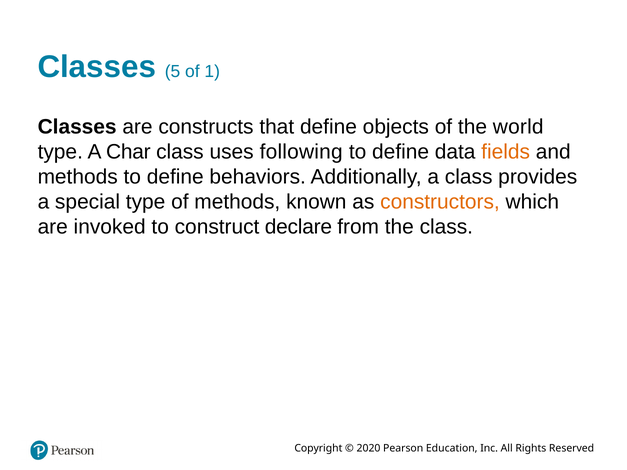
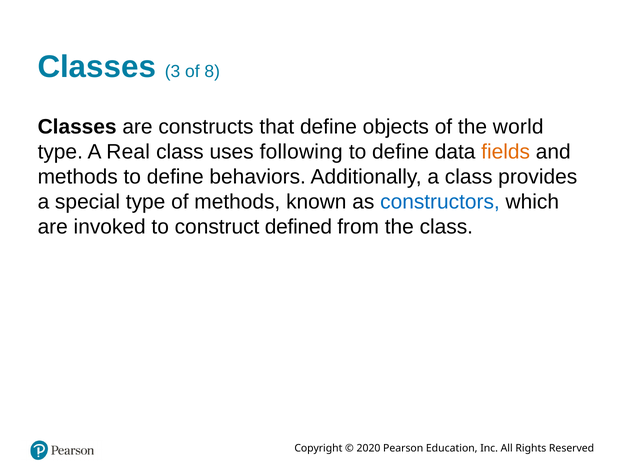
5: 5 -> 3 (173, 72)
1: 1 -> 8 (212, 72)
Char: Char -> Real (128, 152)
constructors colour: orange -> blue (440, 202)
declare: declare -> defined (298, 227)
